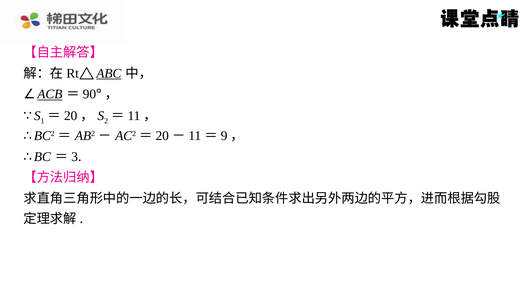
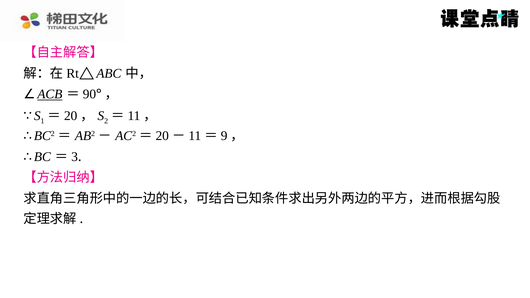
ABC underline: present -> none (109, 73)
